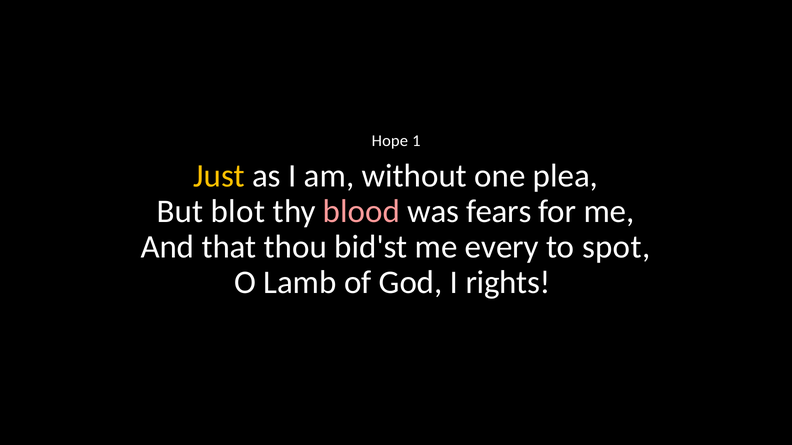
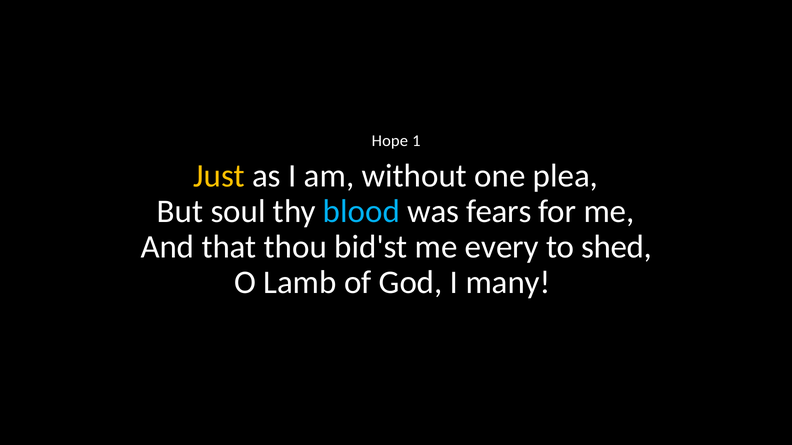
blot: blot -> soul (238, 212)
blood colour: pink -> light blue (361, 212)
spot: spot -> shed (617, 247)
rights: rights -> many (508, 283)
